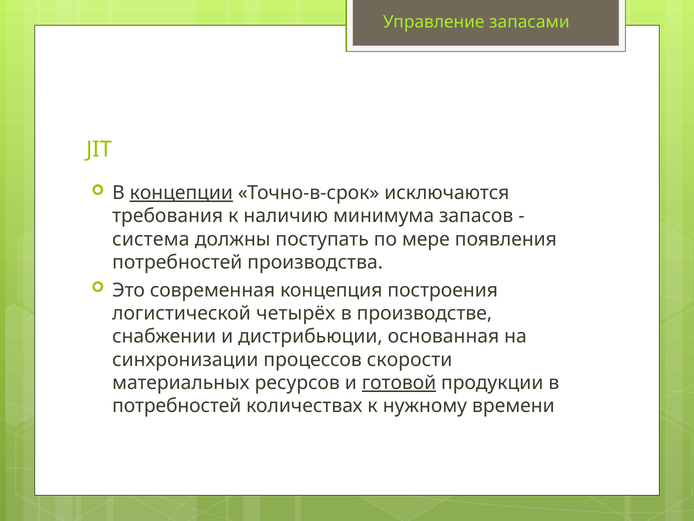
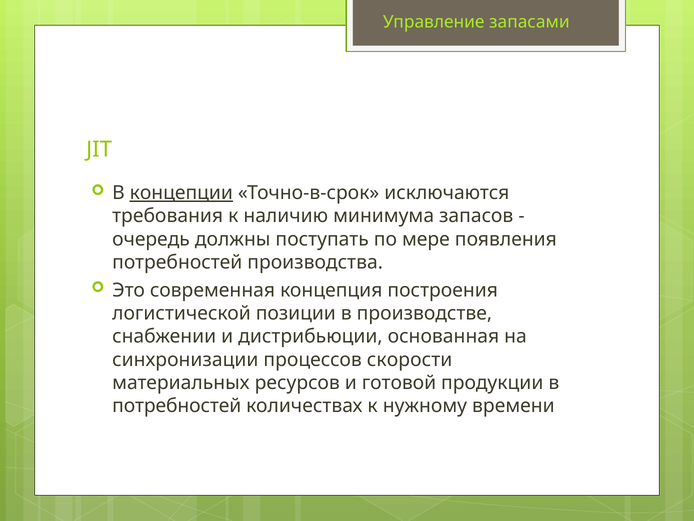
система: система -> очередь (151, 239)
четырёх: четырёх -> позиции (296, 313)
готовой underline: present -> none (399, 383)
